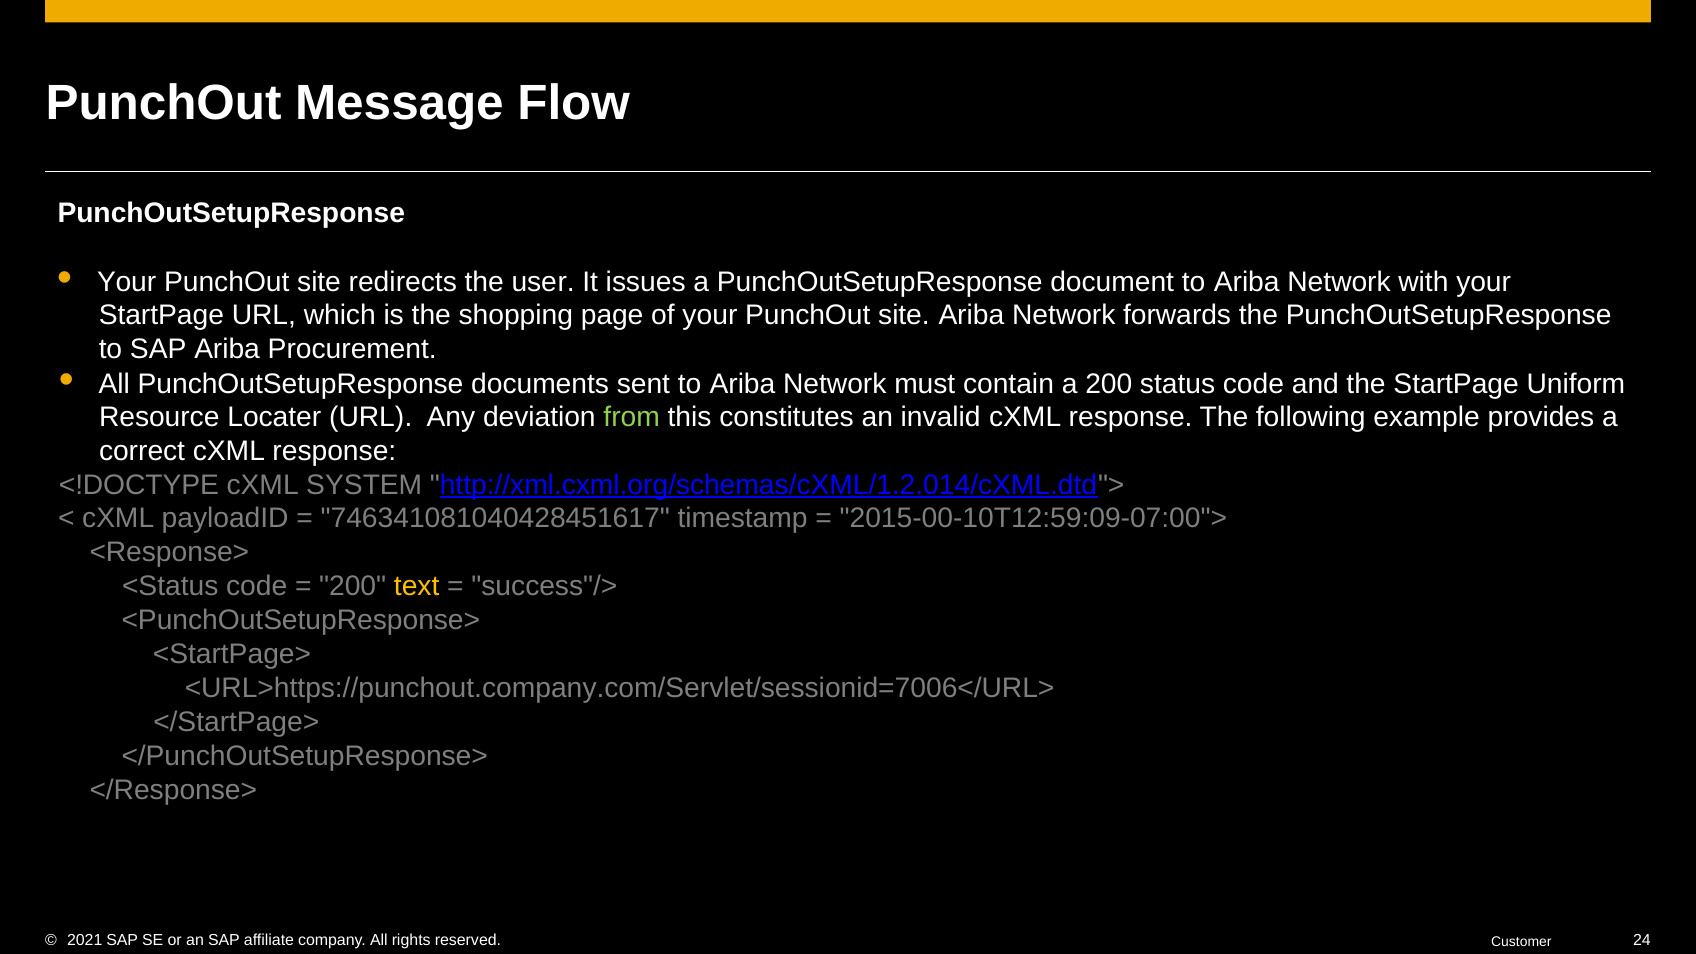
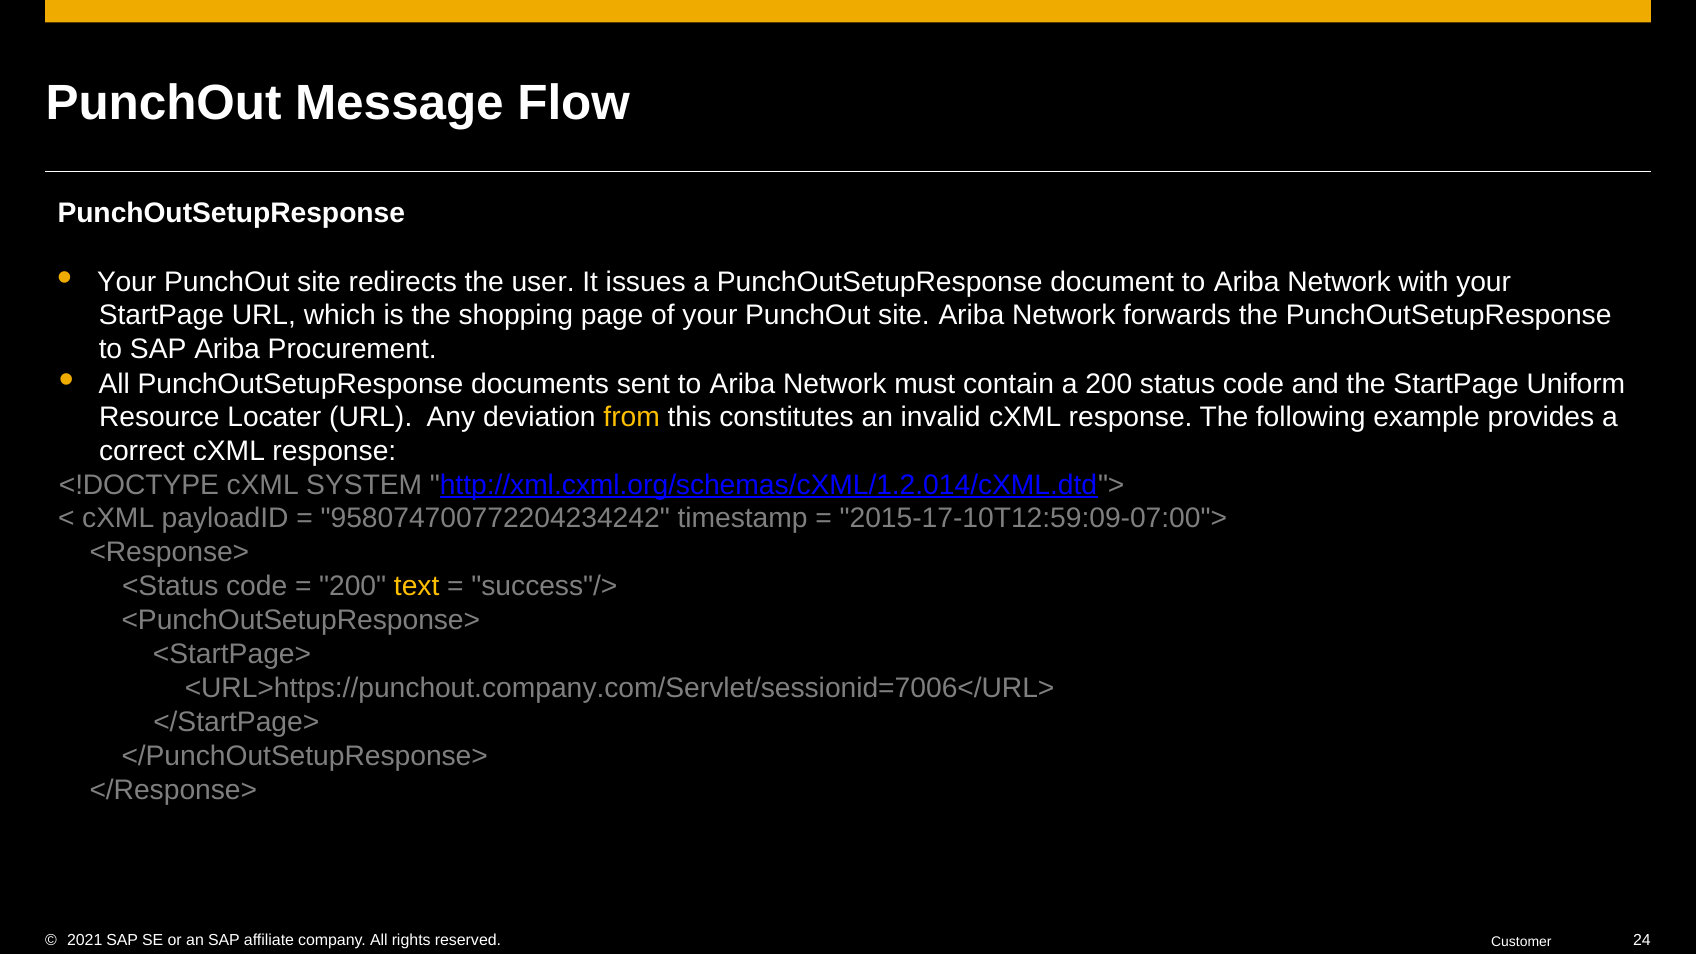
from colour: light green -> yellow (632, 417)
746341081040428451617: 746341081040428451617 -> 958074700772204234242 (495, 519)
2015-00-10T12:59:09-07:00">: 2015-00-10T12:59:09-07:00"> -> 2015-17-10T12:59:09-07:00"> (1033, 519)
